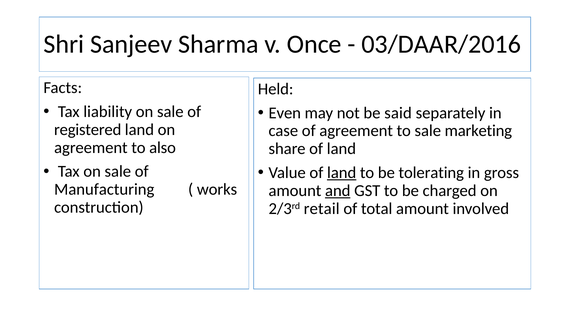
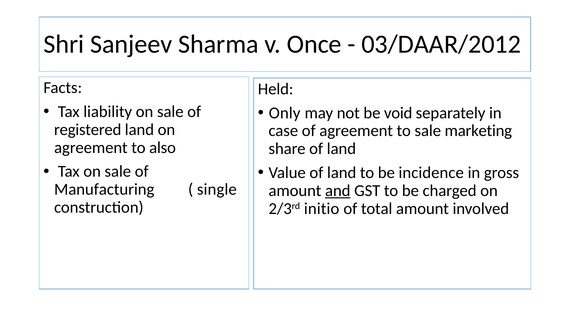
03/DAAR/2016: 03/DAAR/2016 -> 03/DAAR/2012 (441, 44)
Even: Even -> Only (285, 113)
said: said -> void (398, 113)
land underline: present -> none (342, 172)
tolerating: tolerating -> incidence (431, 172)
works: works -> single (217, 189)
retail: retail -> initio (322, 208)
